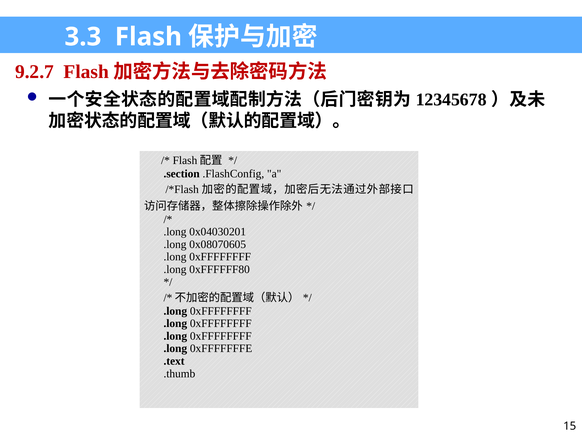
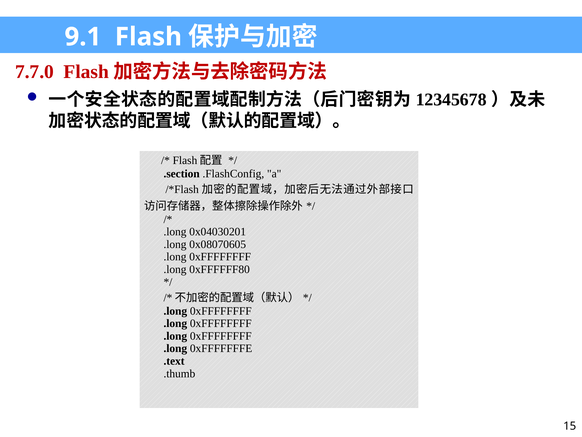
3.3: 3.3 -> 9.1 (83, 37)
9.2.7: 9.2.7 -> 7.7.0 (34, 72)
